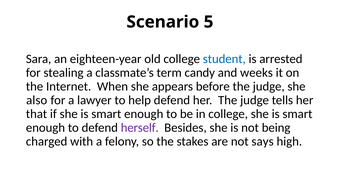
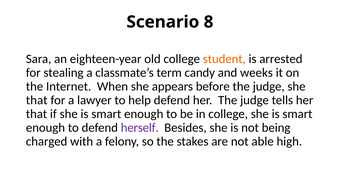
5: 5 -> 8 (209, 22)
student colour: blue -> orange (224, 59)
also: also -> that (37, 100)
says: says -> able (263, 142)
